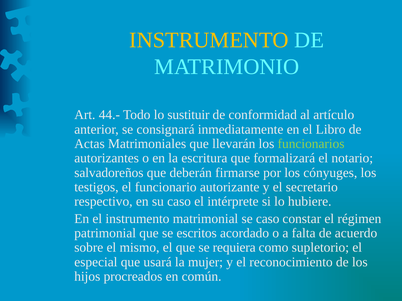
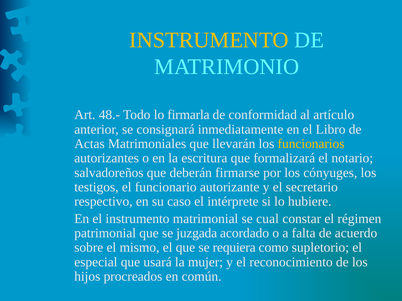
44.-: 44.- -> 48.- (109, 115)
sustituir: sustituir -> firmarla (188, 115)
funcionarios colour: light green -> yellow (311, 144)
se caso: caso -> cual (268, 219)
escritos: escritos -> juzgada (197, 233)
